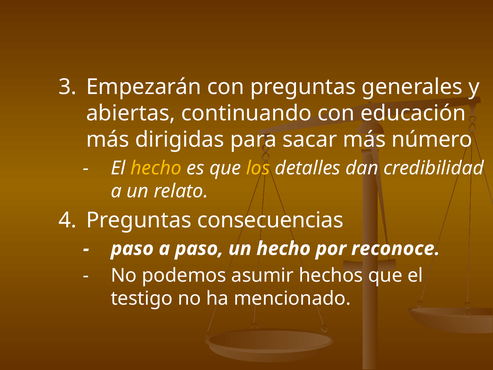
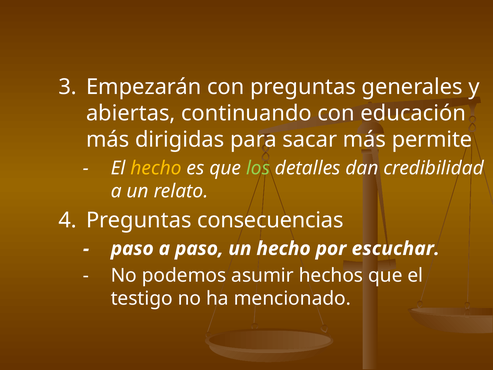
número: número -> permite (432, 140)
los colour: yellow -> light green (258, 168)
reconoce: reconoce -> escuchar (396, 248)
